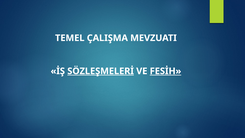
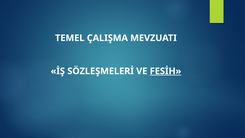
SÖZLEŞMELERİ underline: present -> none (101, 71)
